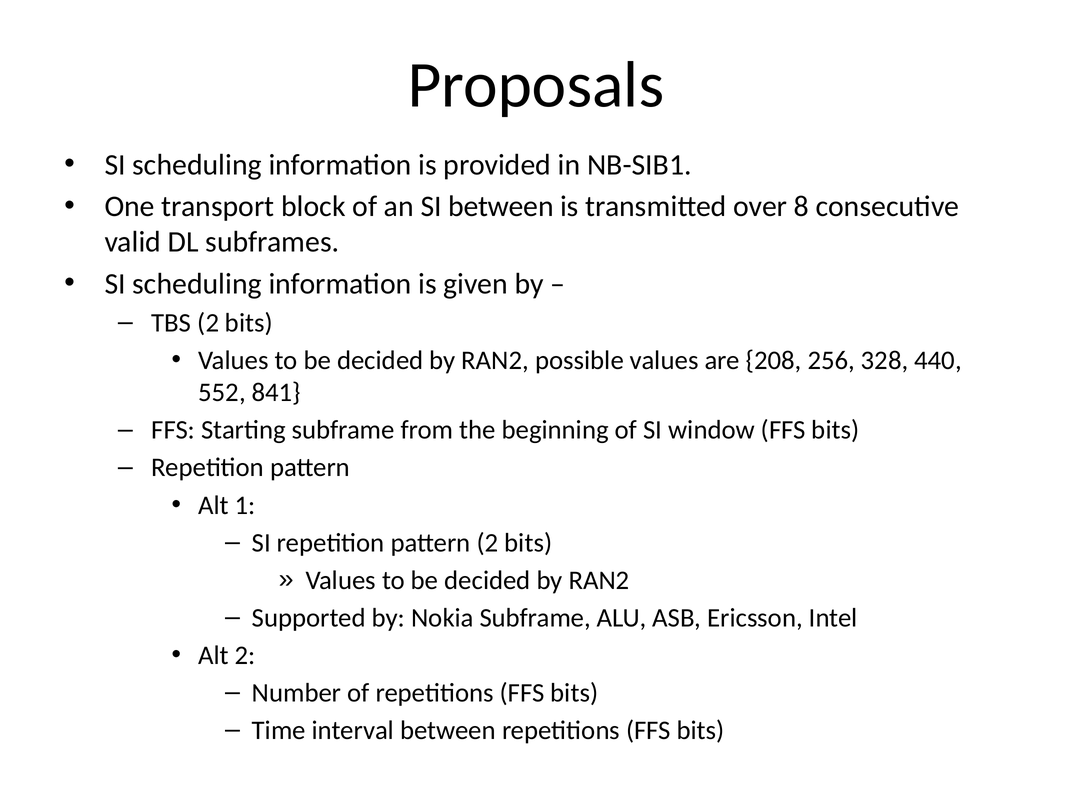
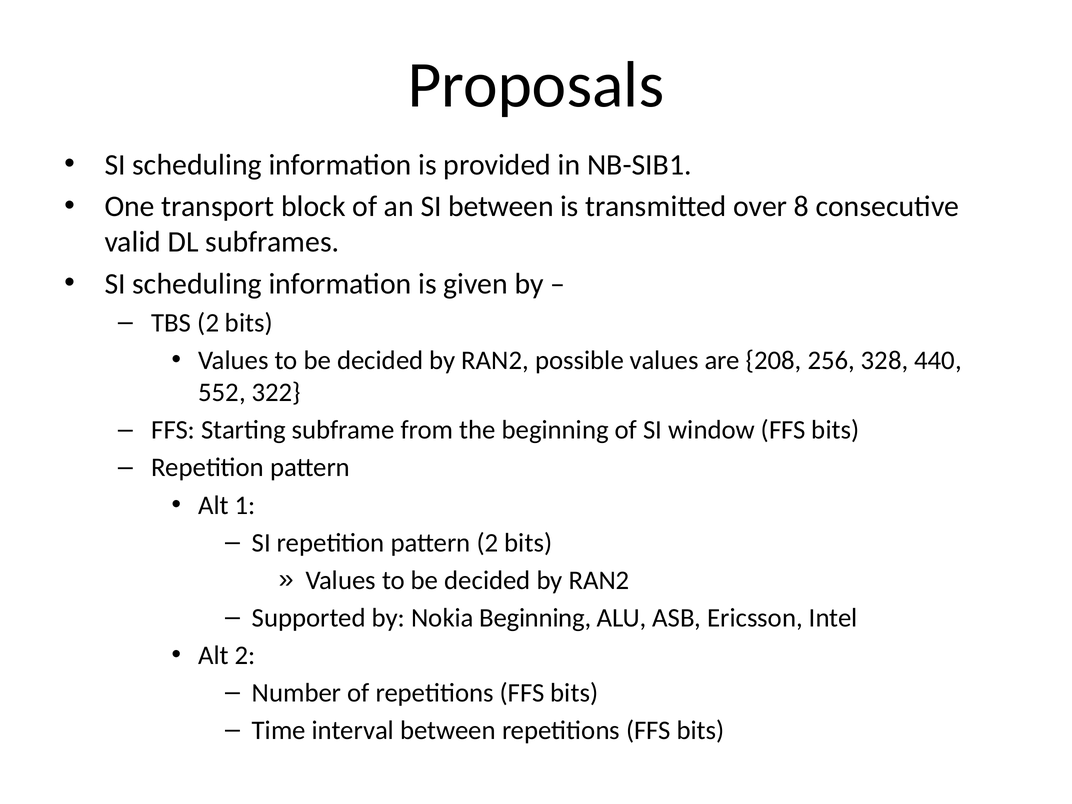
841: 841 -> 322 (276, 393)
Nokia Subframe: Subframe -> Beginning (535, 618)
